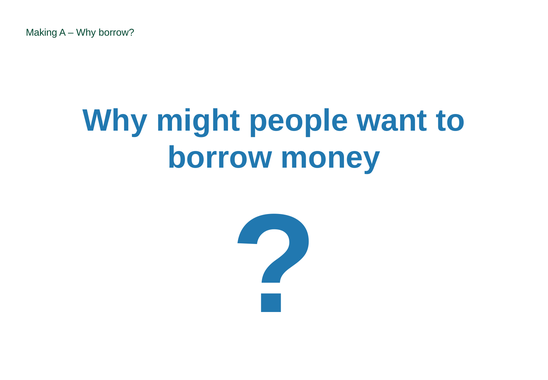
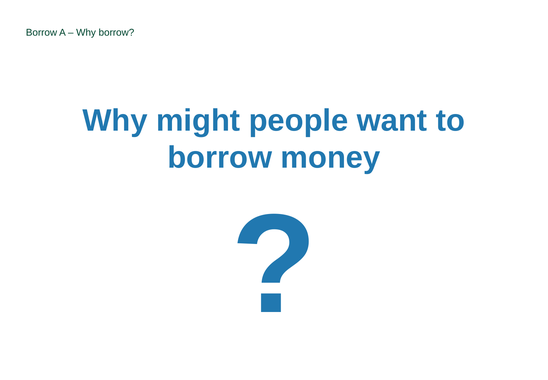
Making: Making -> Borrow (41, 33)
